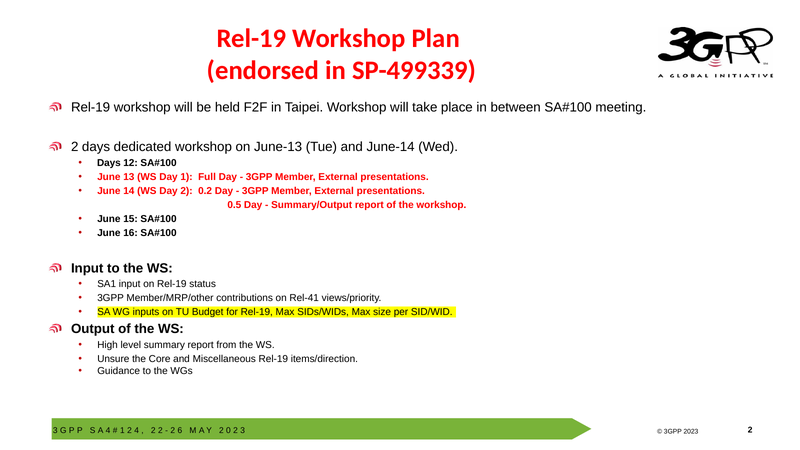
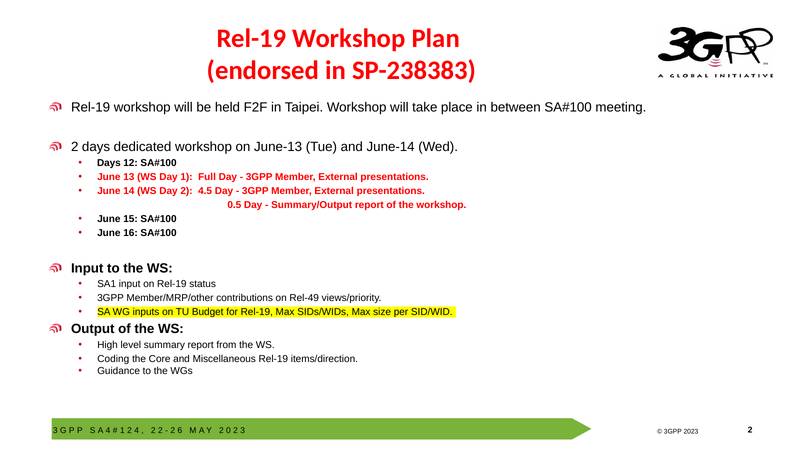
SP-499339: SP-499339 -> SP-238383 (414, 70)
0.2: 0.2 -> 4.5 (205, 191)
Rel-41: Rel-41 -> Rel-49 (304, 298)
Unsure: Unsure -> Coding (113, 359)
